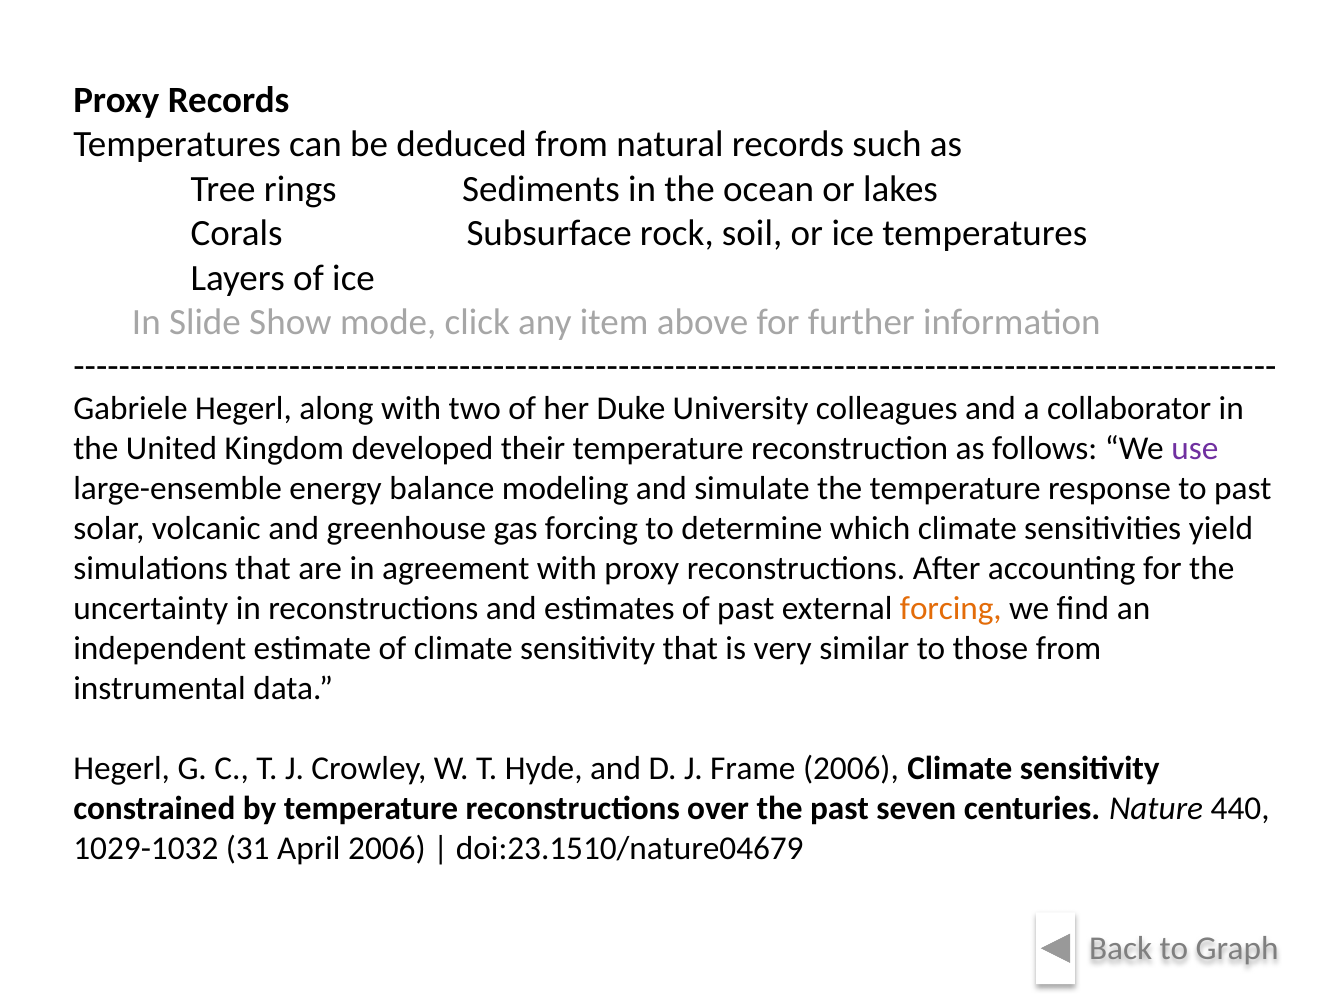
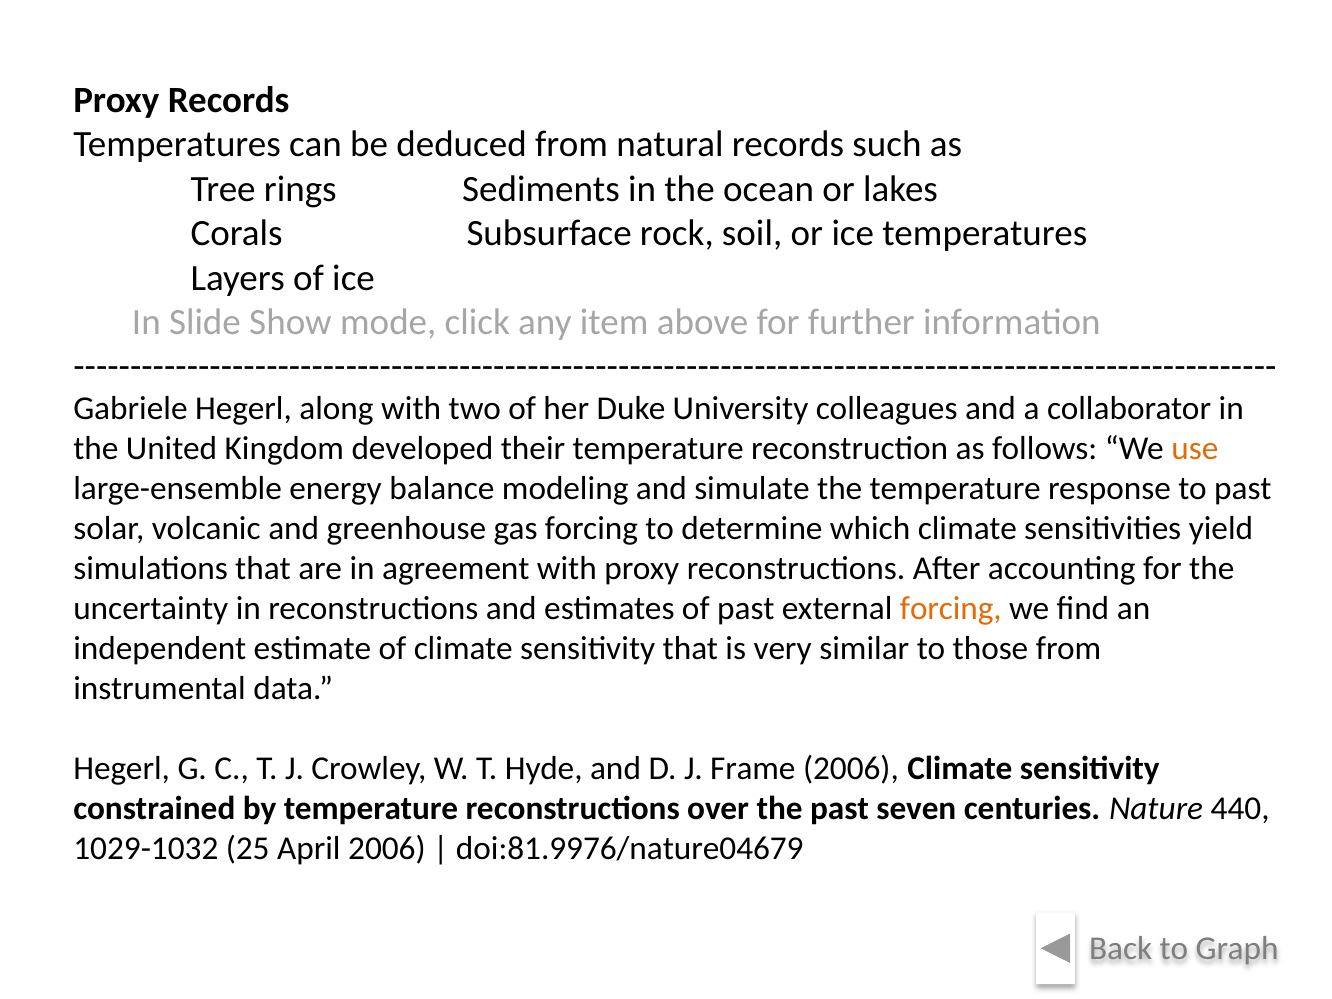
use colour: purple -> orange (1195, 449)
31: 31 -> 25 (248, 848)
doi:23.1510/nature04679: doi:23.1510/nature04679 -> doi:81.9976/nature04679 (630, 848)
